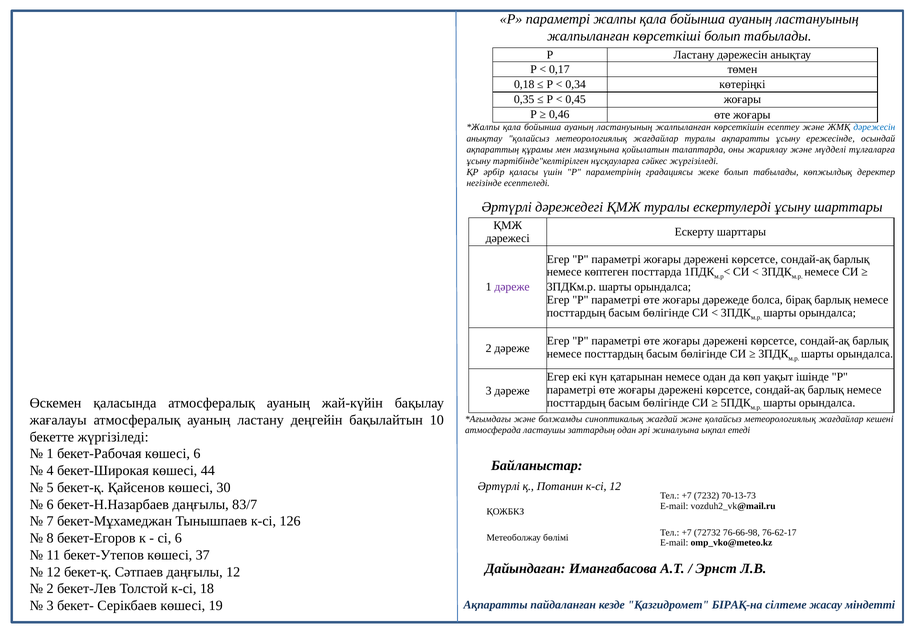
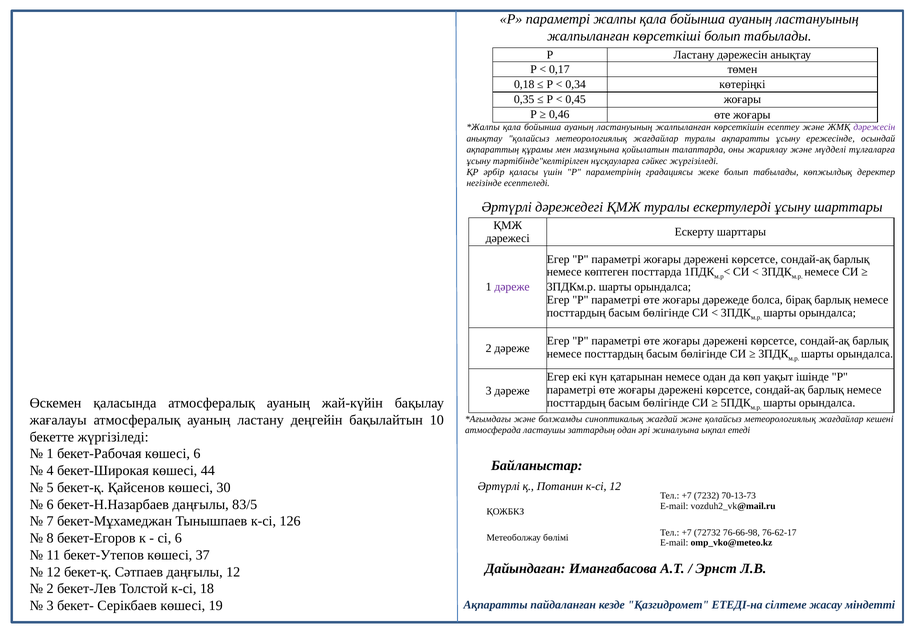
дәрежесін colour: blue -> purple (874, 127)
83/7: 83/7 -> 83/5 (245, 505)
БІРАҚ-на: БІРАҚ-на -> ЕТЕДІ-на (737, 606)
